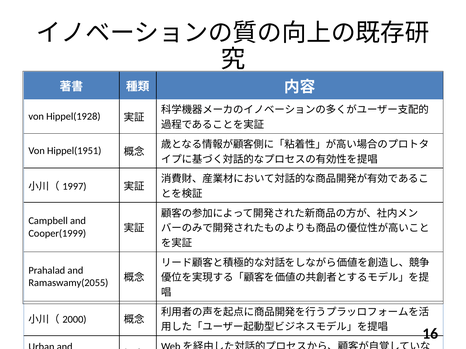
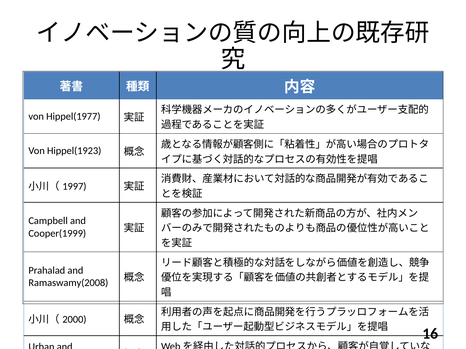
Hippel(1928: Hippel(1928 -> Hippel(1977 (73, 117)
Hippel(1951: Hippel(1951 -> Hippel(1923 (74, 151)
Ramaswamy(2055: Ramaswamy(2055 -> Ramaswamy(2008 (68, 283)
